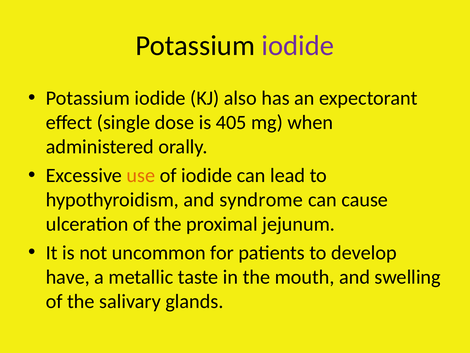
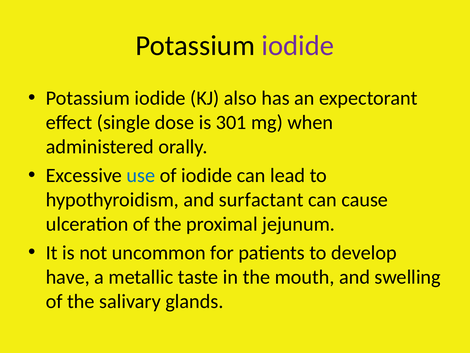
405: 405 -> 301 (231, 122)
use colour: orange -> blue (141, 175)
syndrome: syndrome -> surfactant (261, 200)
